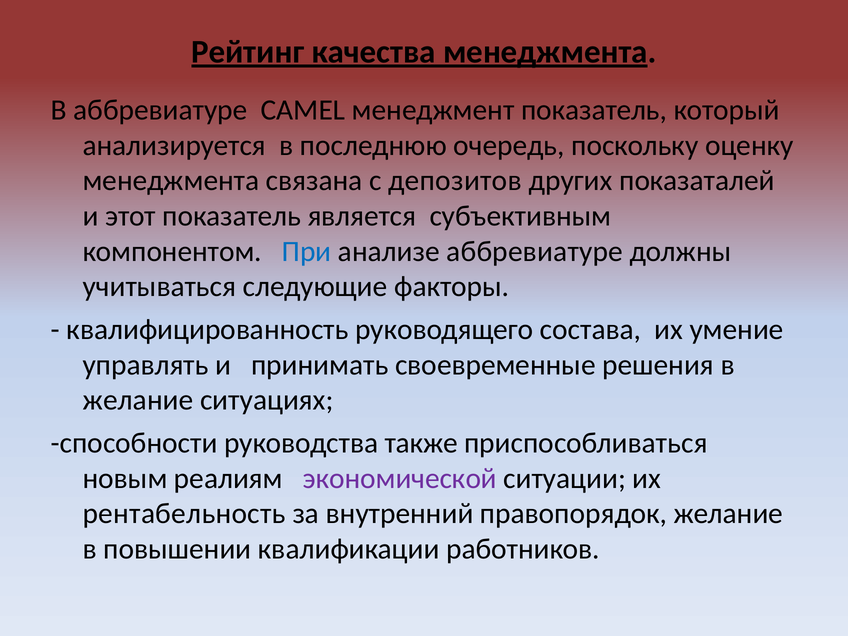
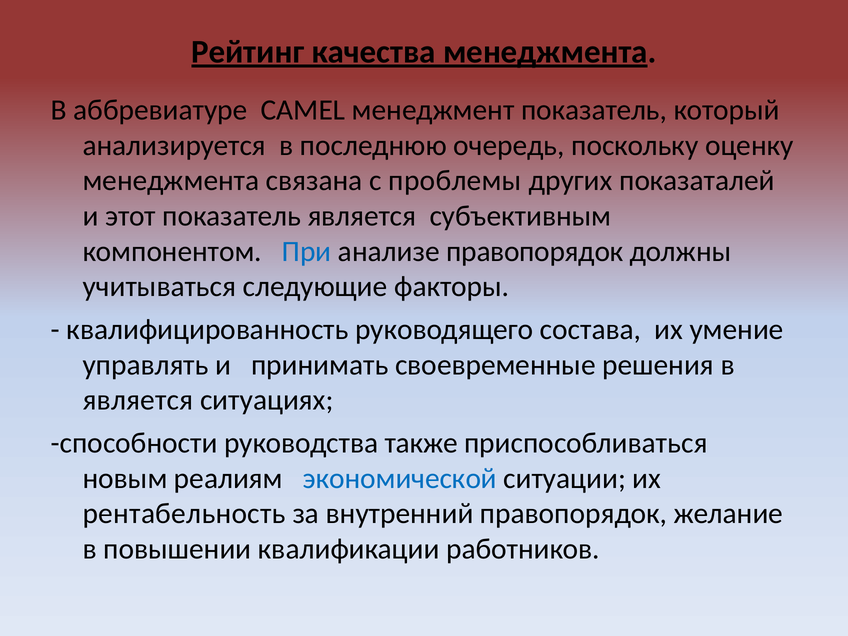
депозитов: депозитов -> проблемы (455, 181)
анализе аббревиатуре: аббревиатуре -> правопорядок (535, 251)
желание: желание -> является (138, 400)
экономической colour: purple -> blue (400, 478)
